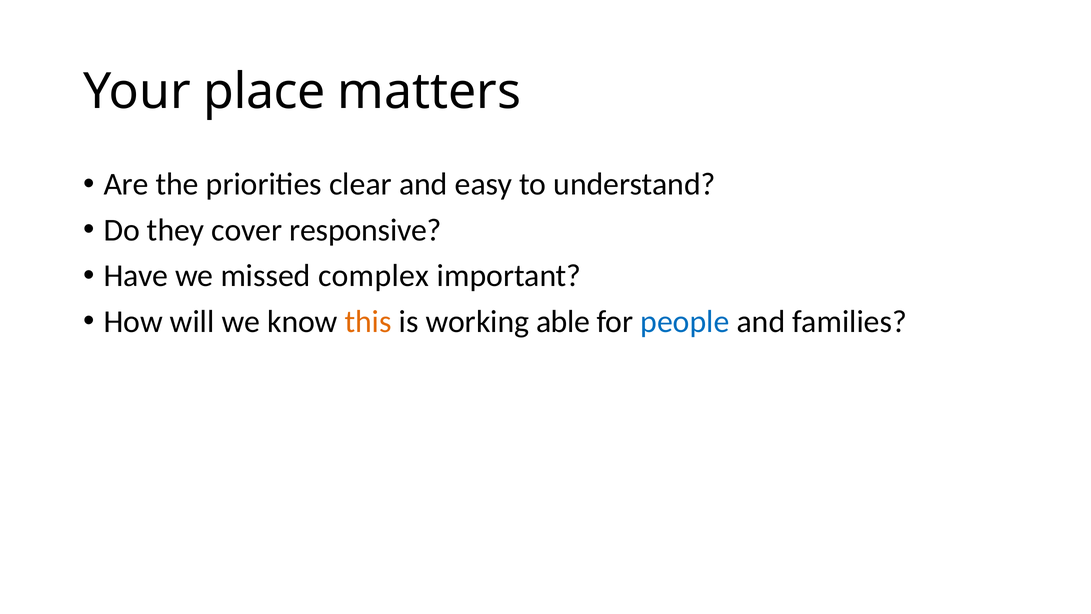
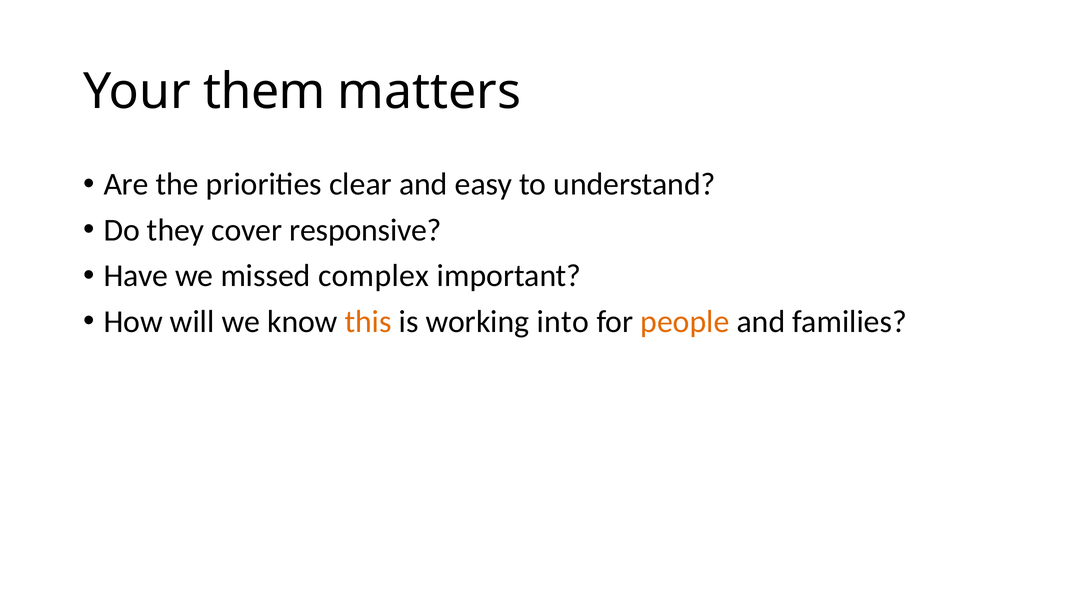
place: place -> them (264, 92)
able: able -> into (563, 321)
people colour: blue -> orange (685, 321)
